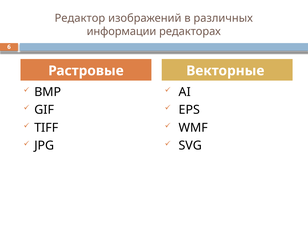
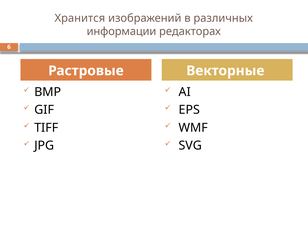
Редактор: Редактор -> Хранится (80, 18)
